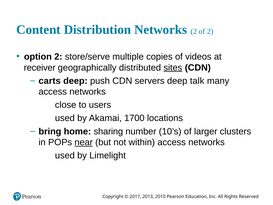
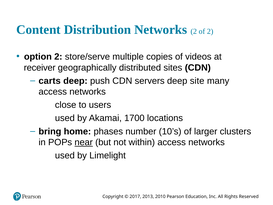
sites underline: present -> none (173, 68)
talk: talk -> site (197, 81)
sharing: sharing -> phases (108, 131)
